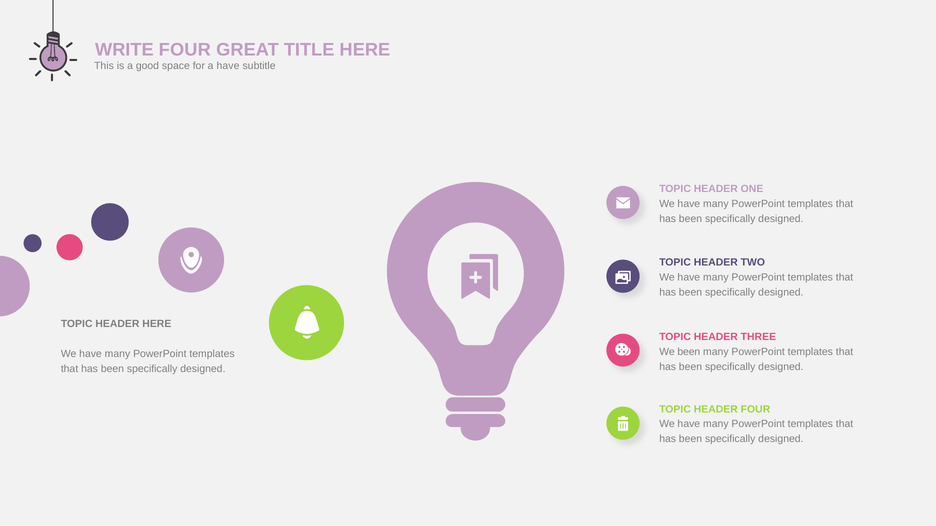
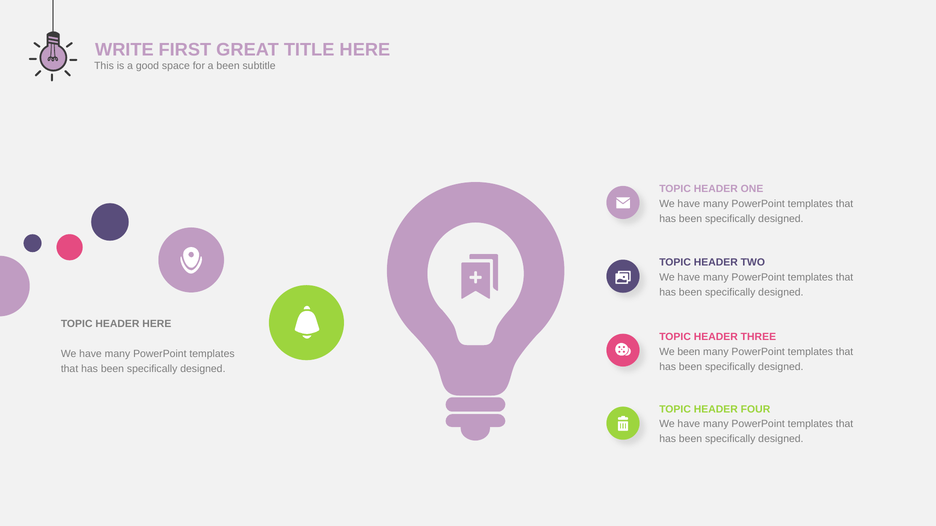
WRITE FOUR: FOUR -> FIRST (185, 50)
a have: have -> been (228, 66)
